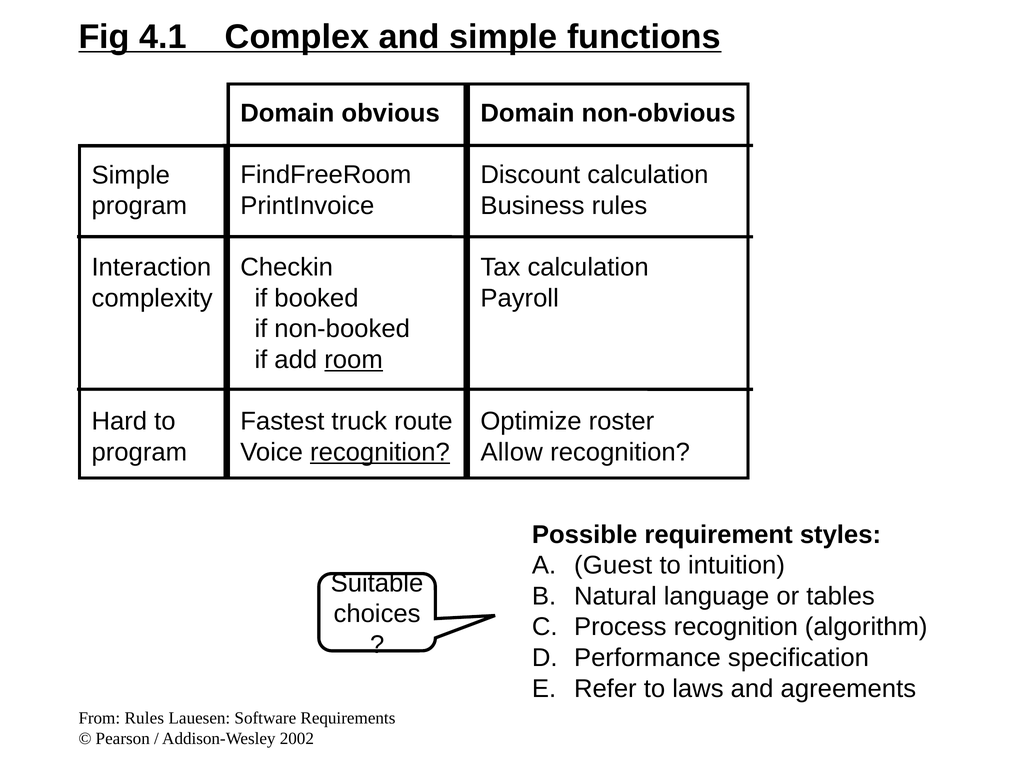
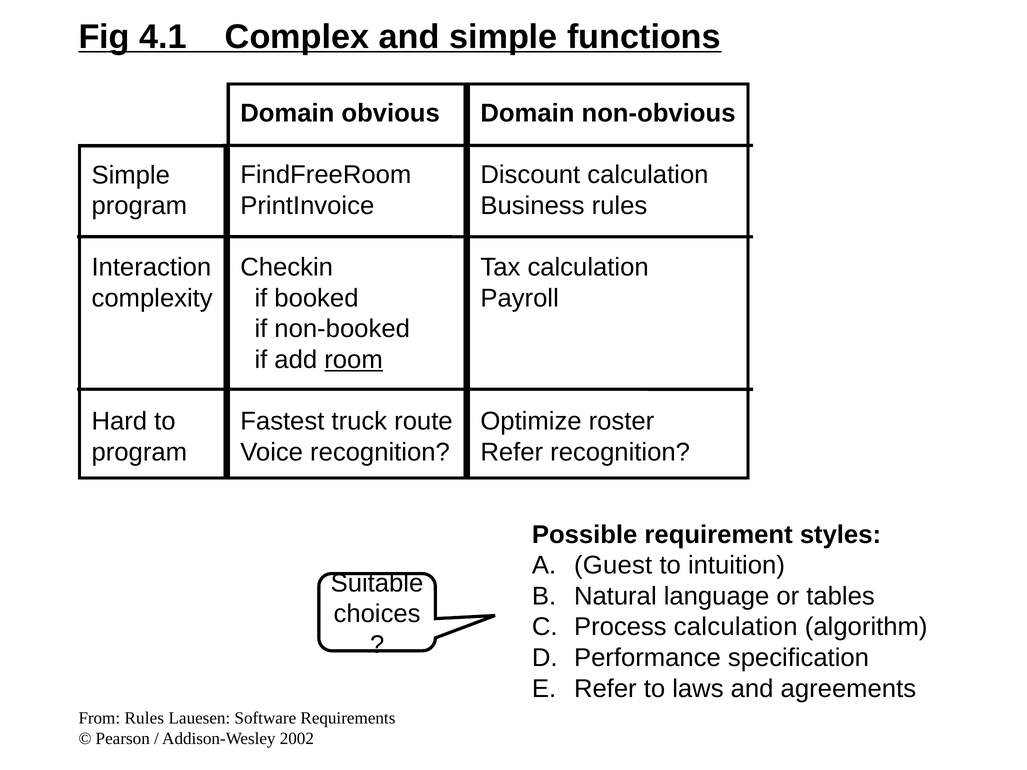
recognition underline: present -> none (380, 452)
Allow: Allow -> Refer (512, 452)
Process recognition: recognition -> calculation (736, 627)
